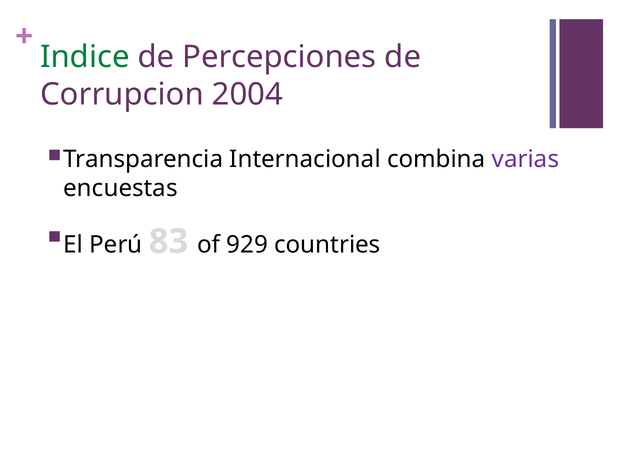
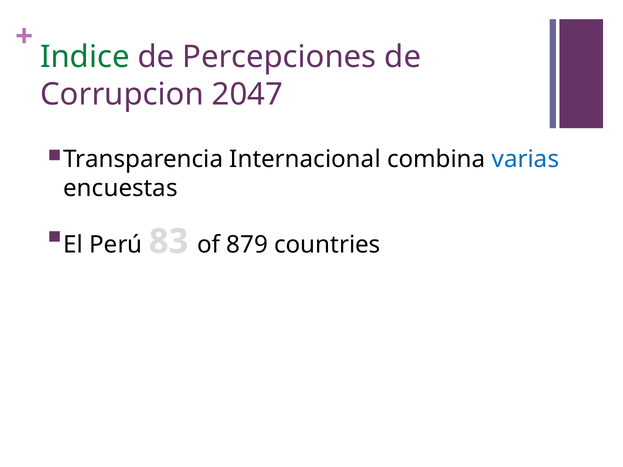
2004: 2004 -> 2047 (247, 94)
varias colour: purple -> blue (525, 159)
929: 929 -> 879 (247, 245)
